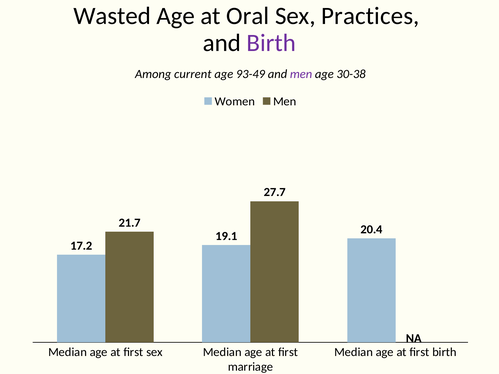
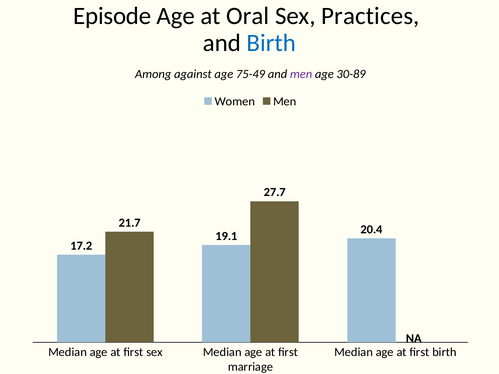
Wasted: Wasted -> Episode (112, 16)
Birth colour: purple -> blue (271, 43)
current: current -> against (193, 74)
93-49: 93-49 -> 75-49 (251, 74)
30-38: 30-38 -> 30-89 (351, 74)
